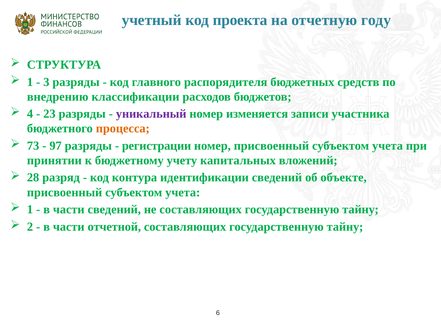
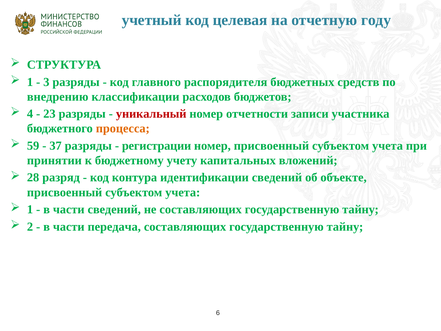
проекта: проекта -> целевая (240, 20)
уникальный colour: purple -> red (151, 114)
изменяется: изменяется -> отчетности (257, 114)
73: 73 -> 59 (33, 146)
97: 97 -> 37 (56, 146)
отчетной: отчетной -> передача (114, 226)
